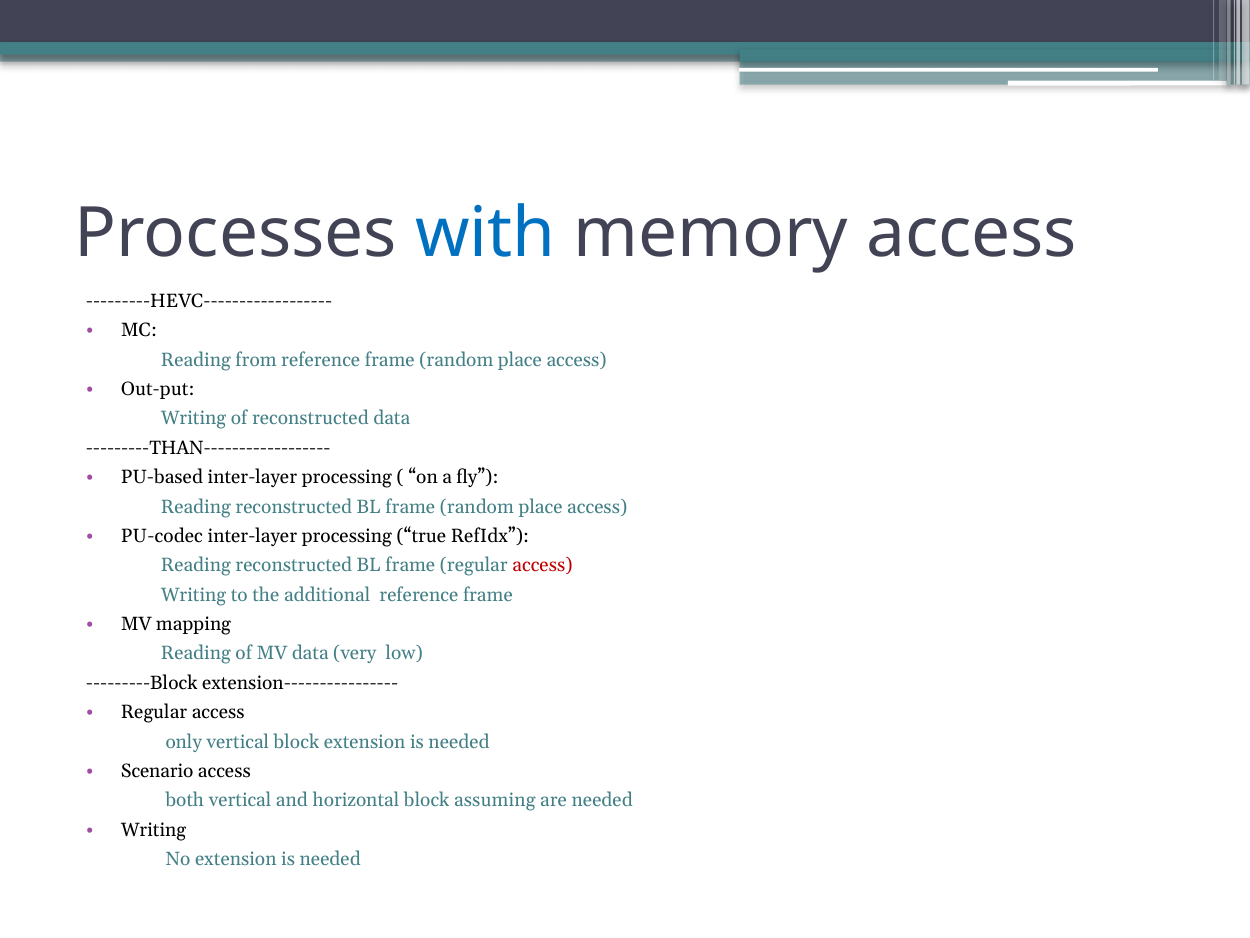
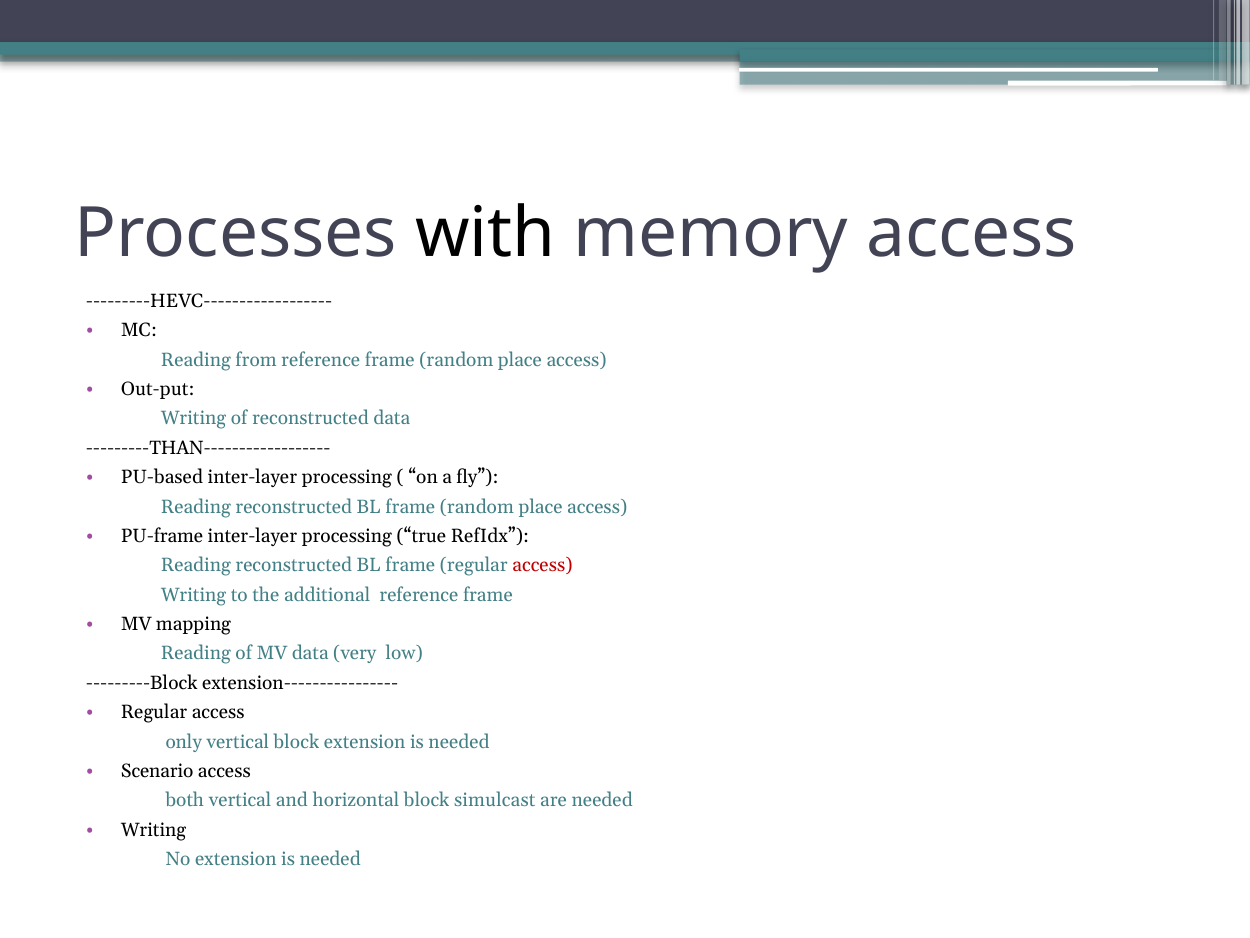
with colour: blue -> black (485, 233)
PU-codec: PU-codec -> PU-frame (162, 536)
assuming: assuming -> simulcast (495, 800)
